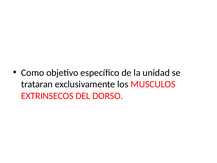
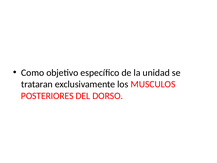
EXTRINSECOS: EXTRINSECOS -> POSTERIORES (47, 96)
